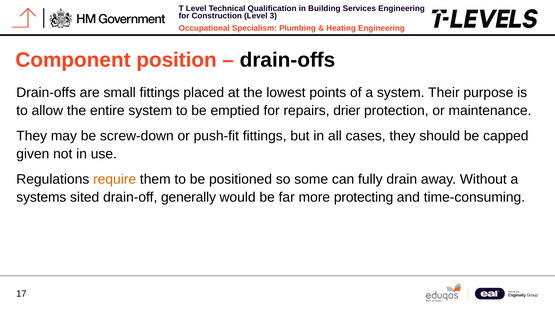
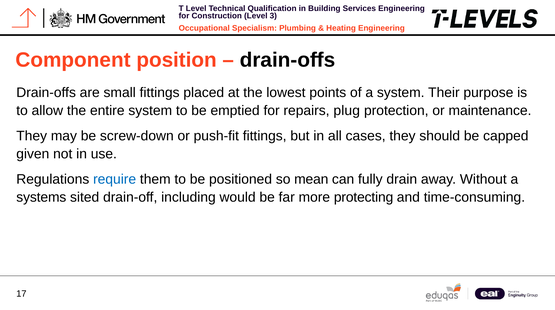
drier: drier -> plug (347, 111)
require colour: orange -> blue (115, 179)
some: some -> mean (311, 179)
generally: generally -> including (188, 198)
